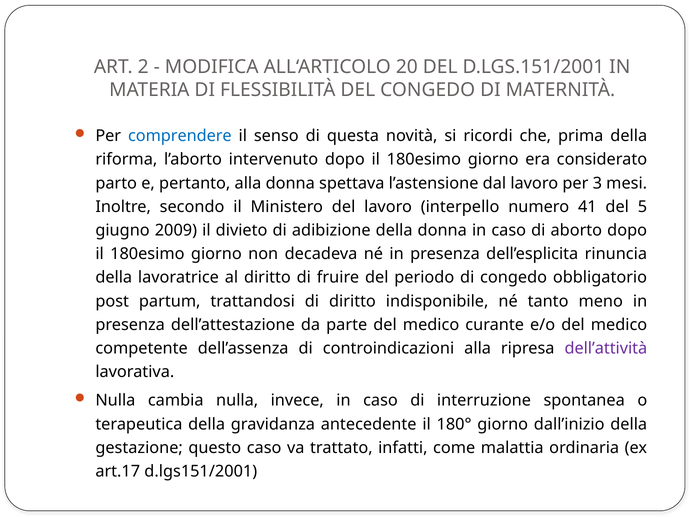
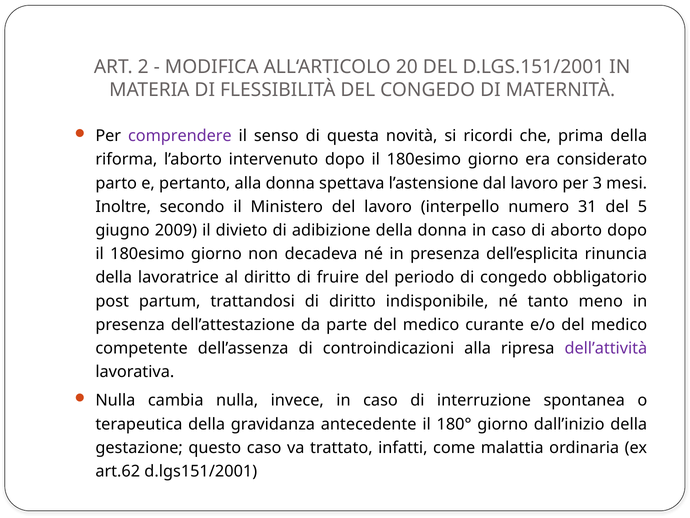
comprendere colour: blue -> purple (180, 136)
41: 41 -> 31 (587, 207)
art.17: art.17 -> art.62 (118, 471)
